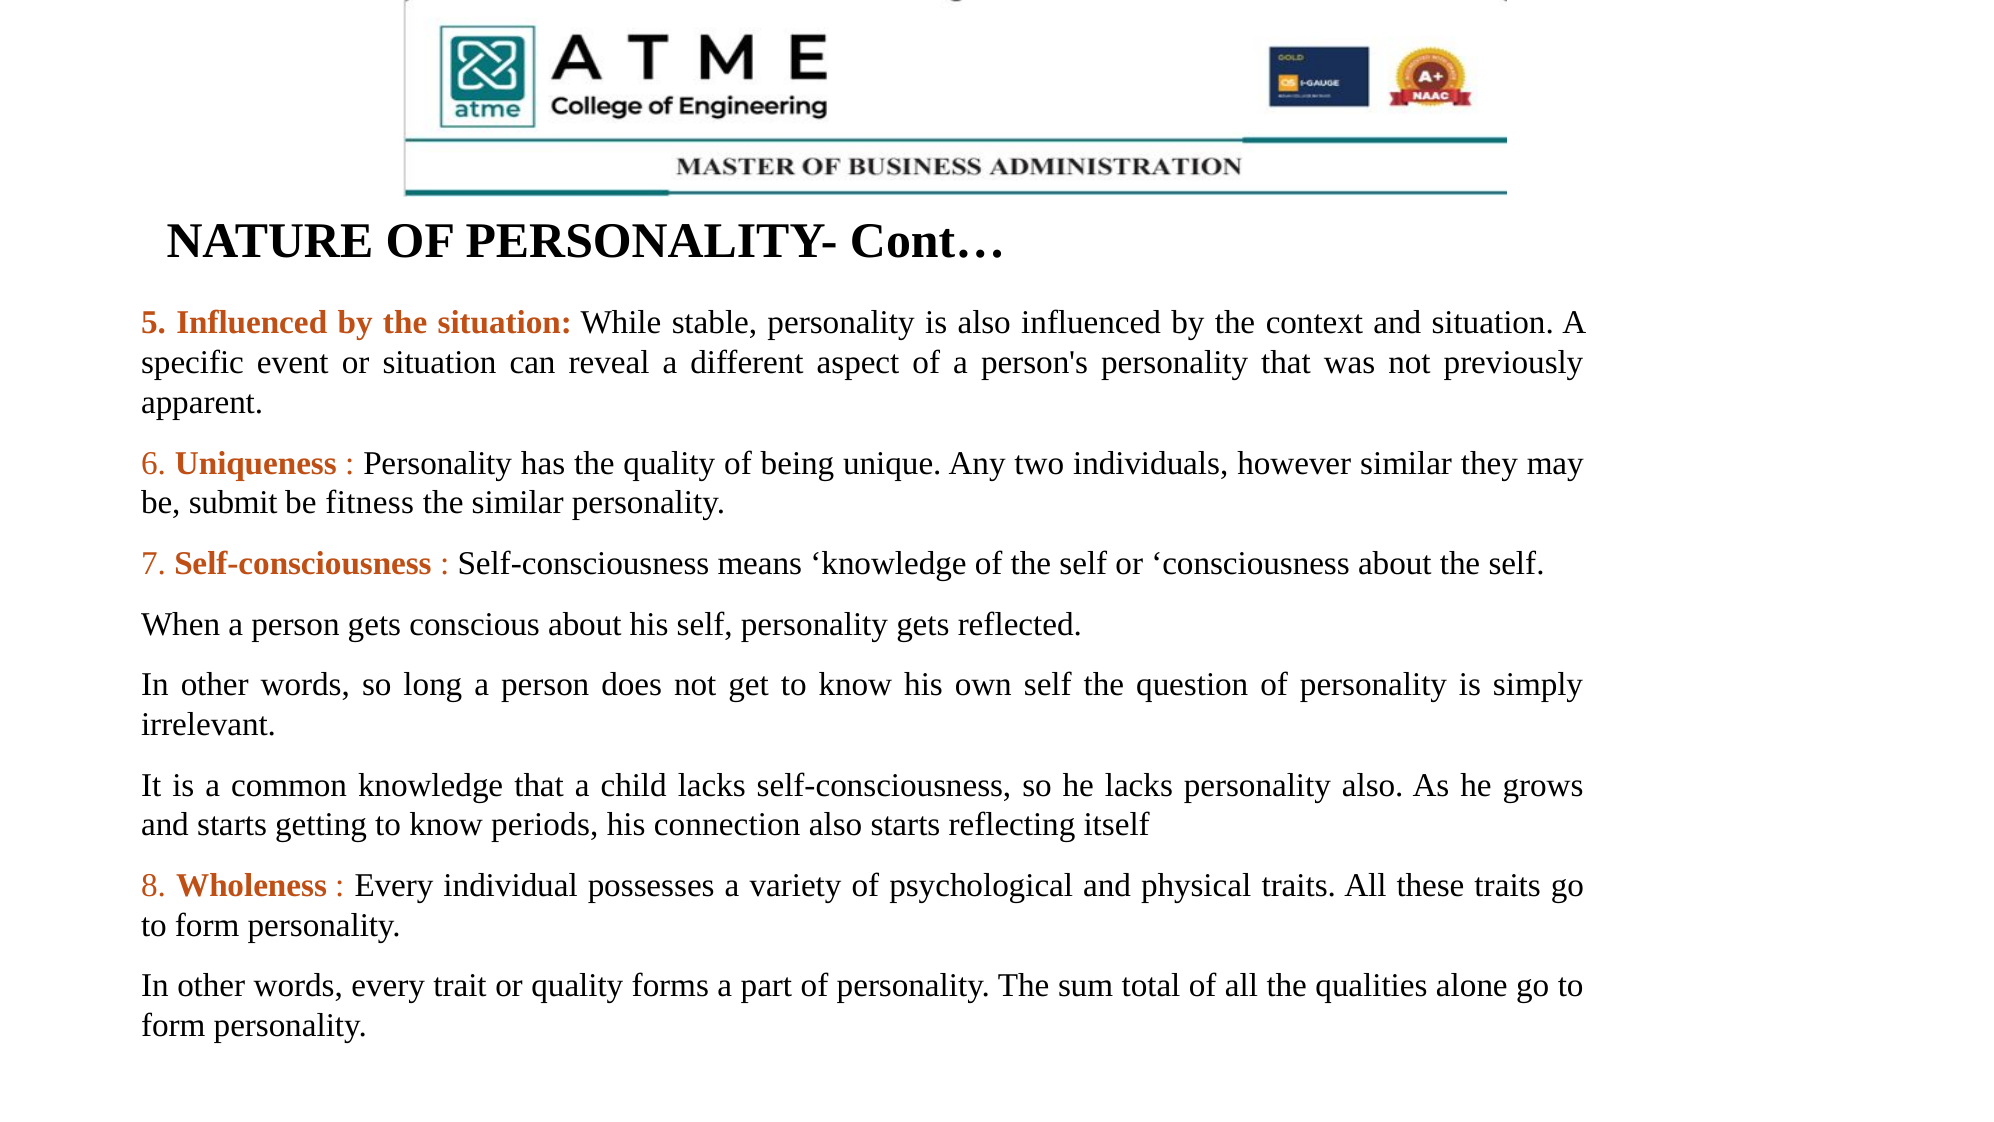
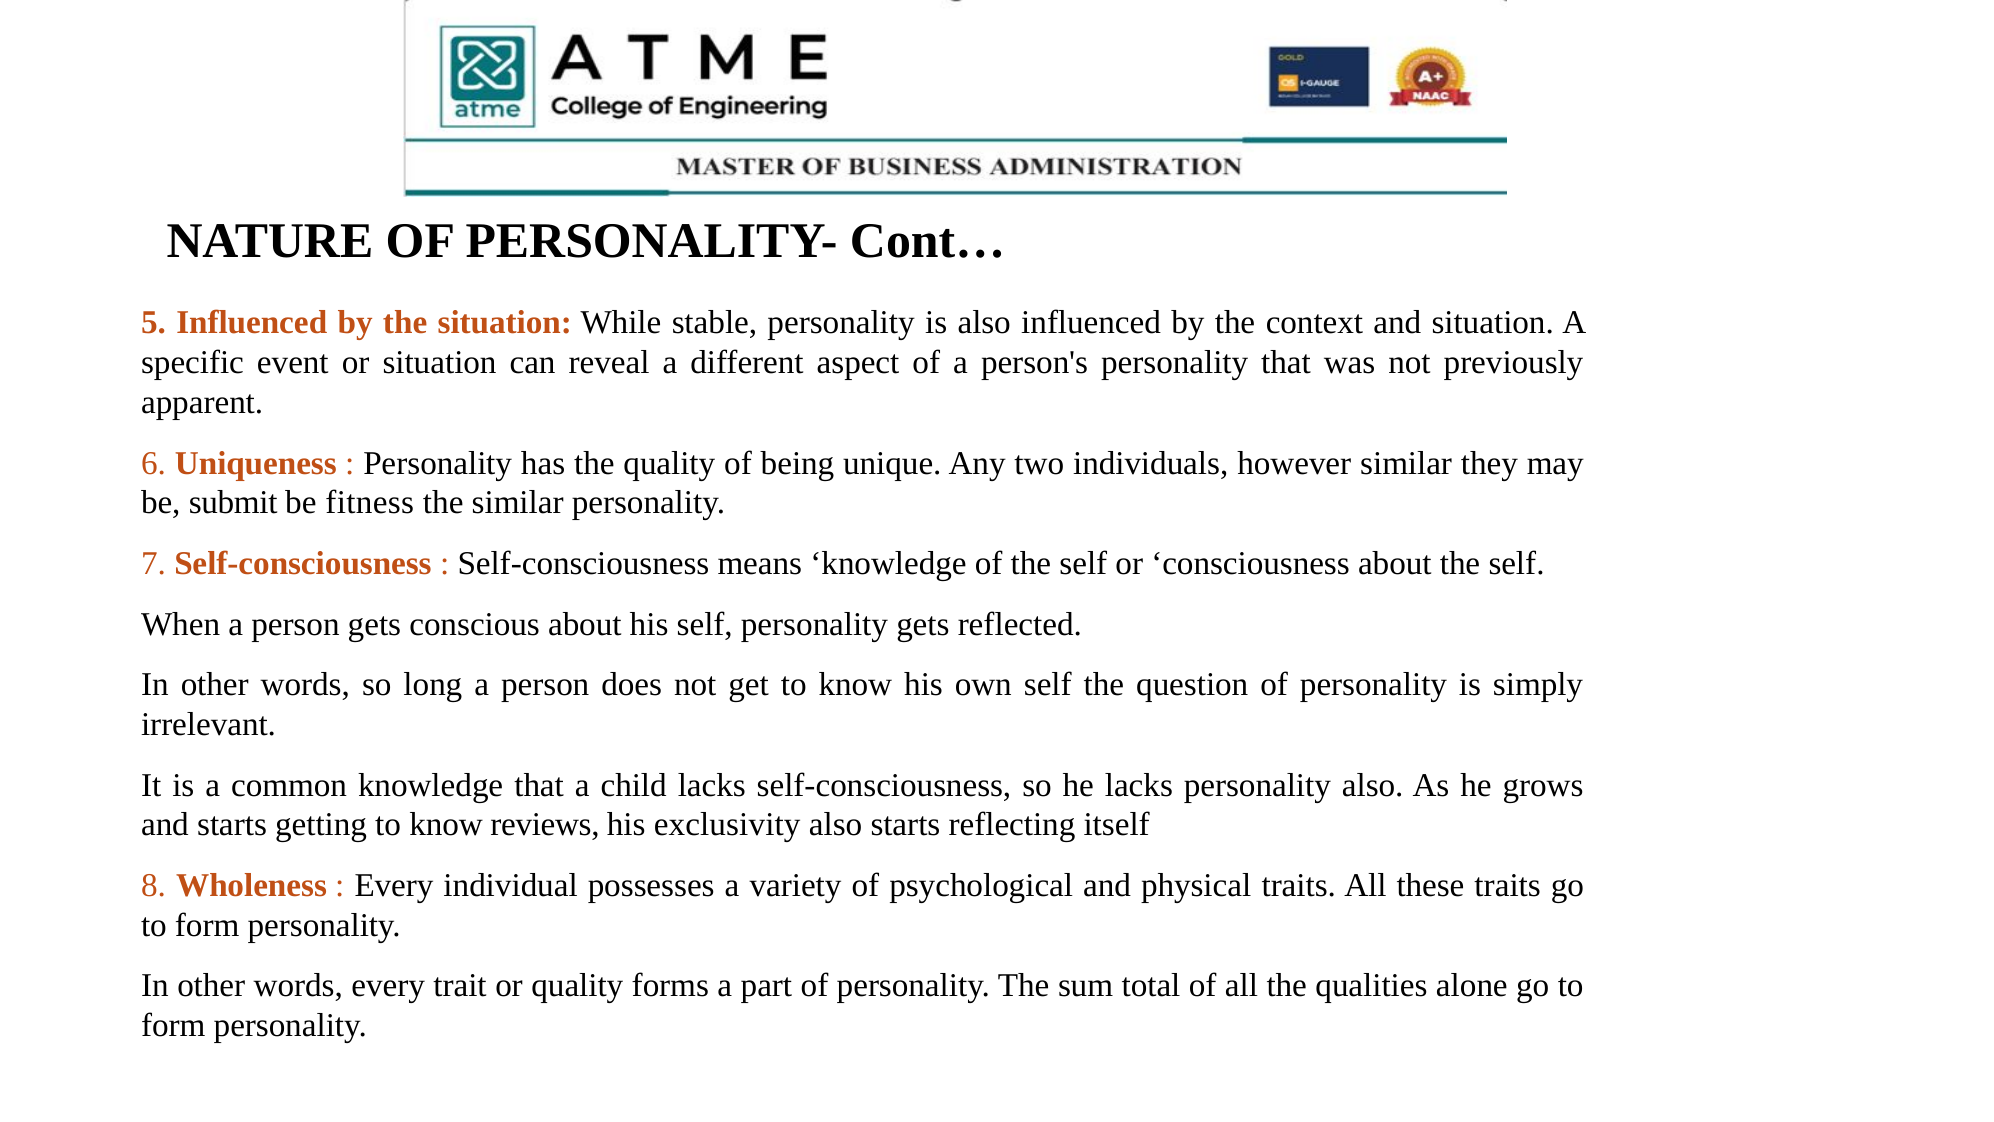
periods: periods -> reviews (545, 825)
connection: connection -> exclusivity (727, 825)
